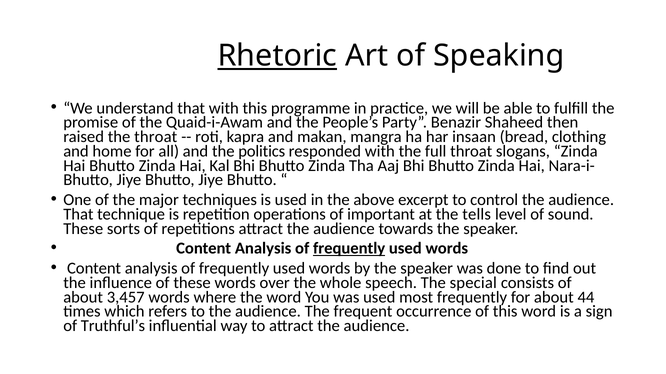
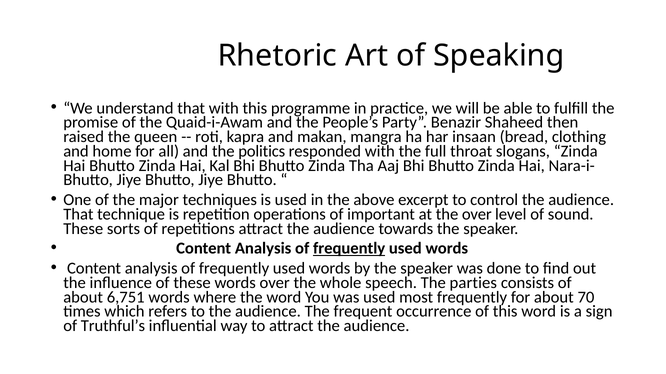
Rhetoric underline: present -> none (277, 56)
the throat: throat -> queen (156, 137)
the tells: tells -> over (477, 215)
special: special -> parties (473, 283)
3,457: 3,457 -> 6,751 (126, 298)
44: 44 -> 70 (586, 298)
